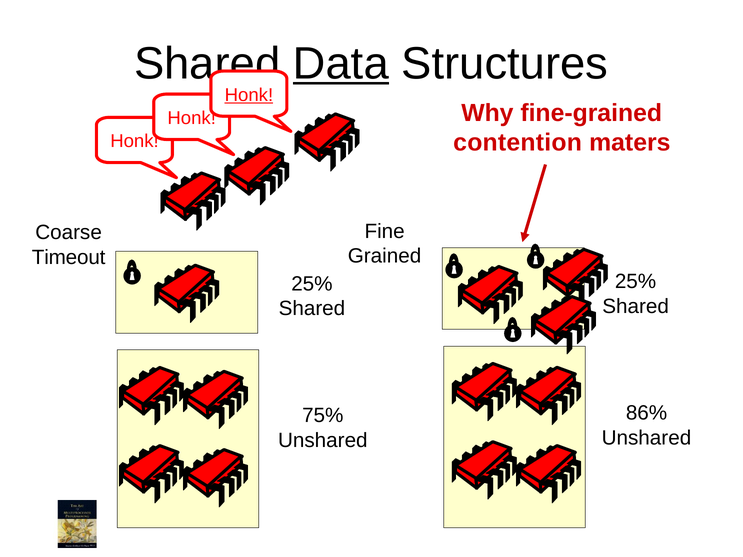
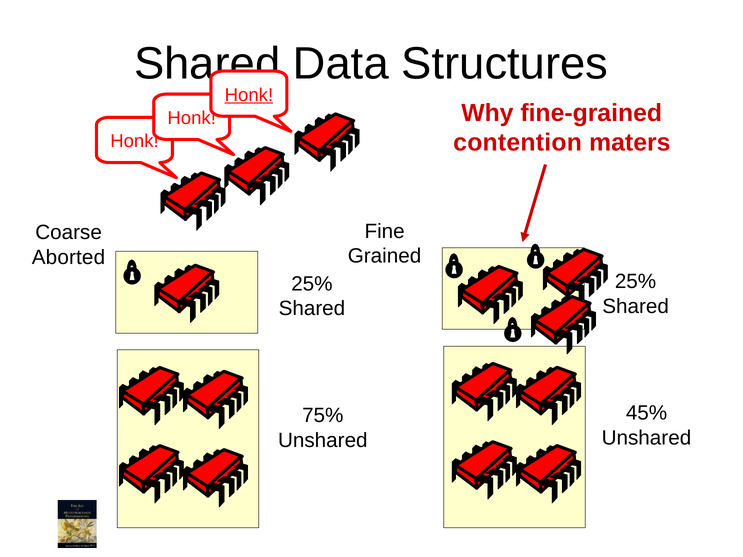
Data underline: present -> none (341, 64)
Timeout: Timeout -> Aborted (68, 257)
86%: 86% -> 45% (647, 413)
